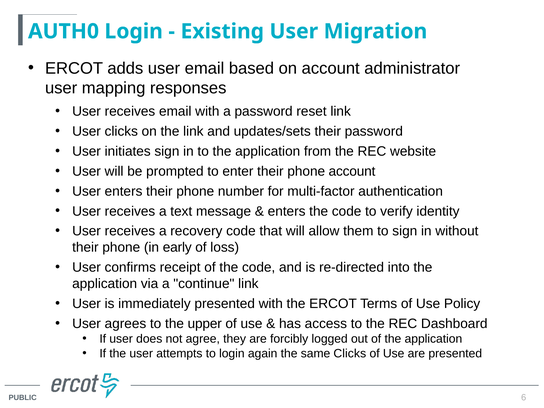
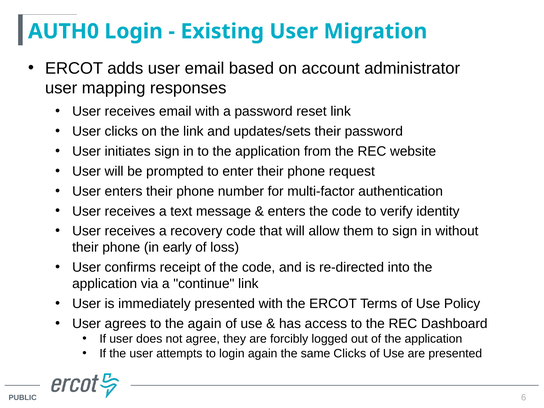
phone account: account -> request (352, 171)
the upper: upper -> again (205, 324)
